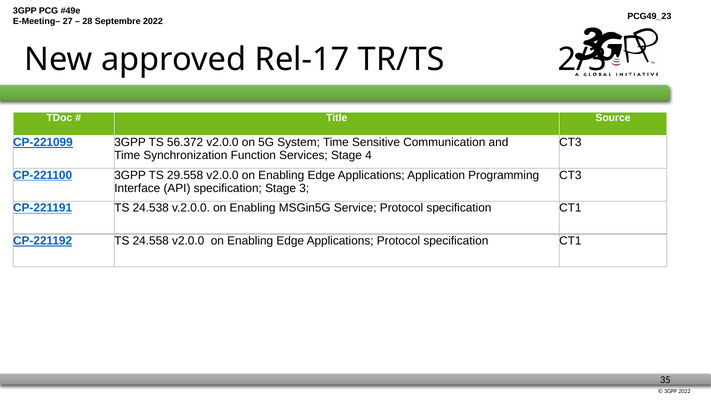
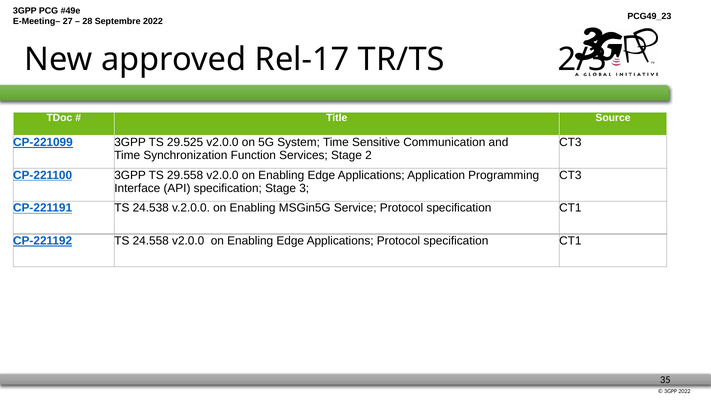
56.372: 56.372 -> 29.525 (185, 142)
4: 4 -> 2 (368, 155)
